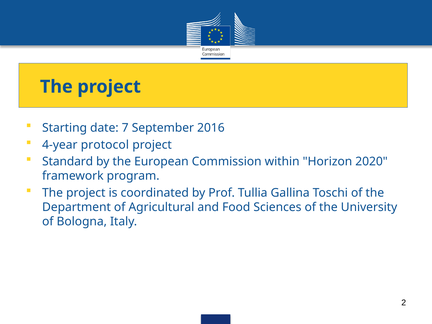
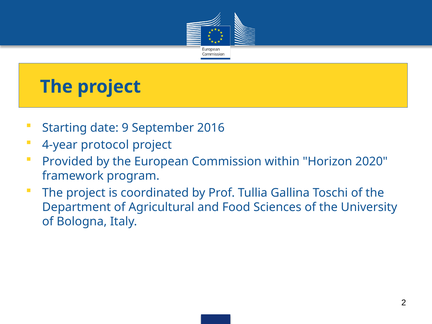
7: 7 -> 9 (125, 128)
Standard: Standard -> Provided (68, 162)
